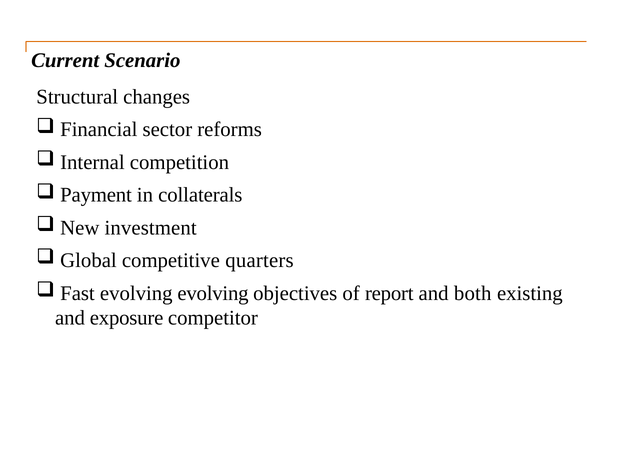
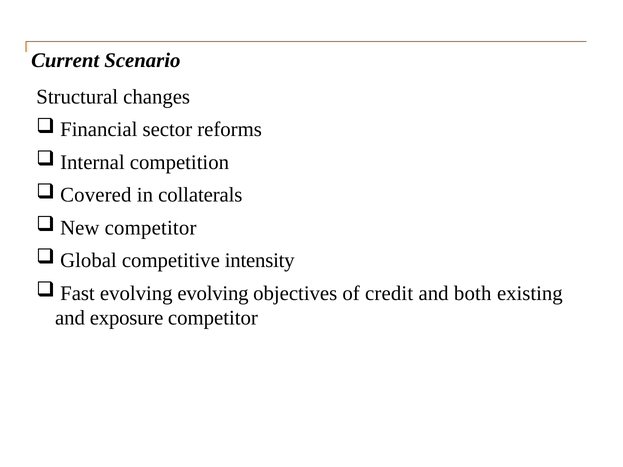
Payment: Payment -> Covered (96, 195)
New investment: investment -> competitor (151, 228)
quarters: quarters -> intensity (260, 261)
report: report -> credit (389, 293)
